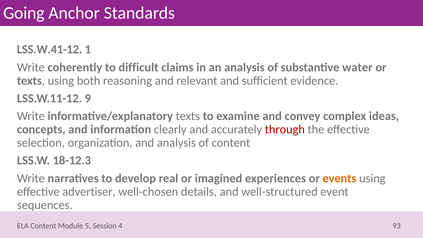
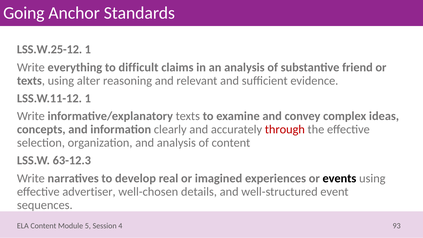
LSS.W.41-12: LSS.W.41-12 -> LSS.W.25-12 (50, 50)
coherently: coherently -> everything (75, 67)
water: water -> friend (357, 67)
both: both -> alter (89, 81)
LSS.W.11-12 9: 9 -> 1 (88, 98)
18-12.3: 18-12.3 -> 63-12.3 (72, 160)
events colour: orange -> black (339, 178)
